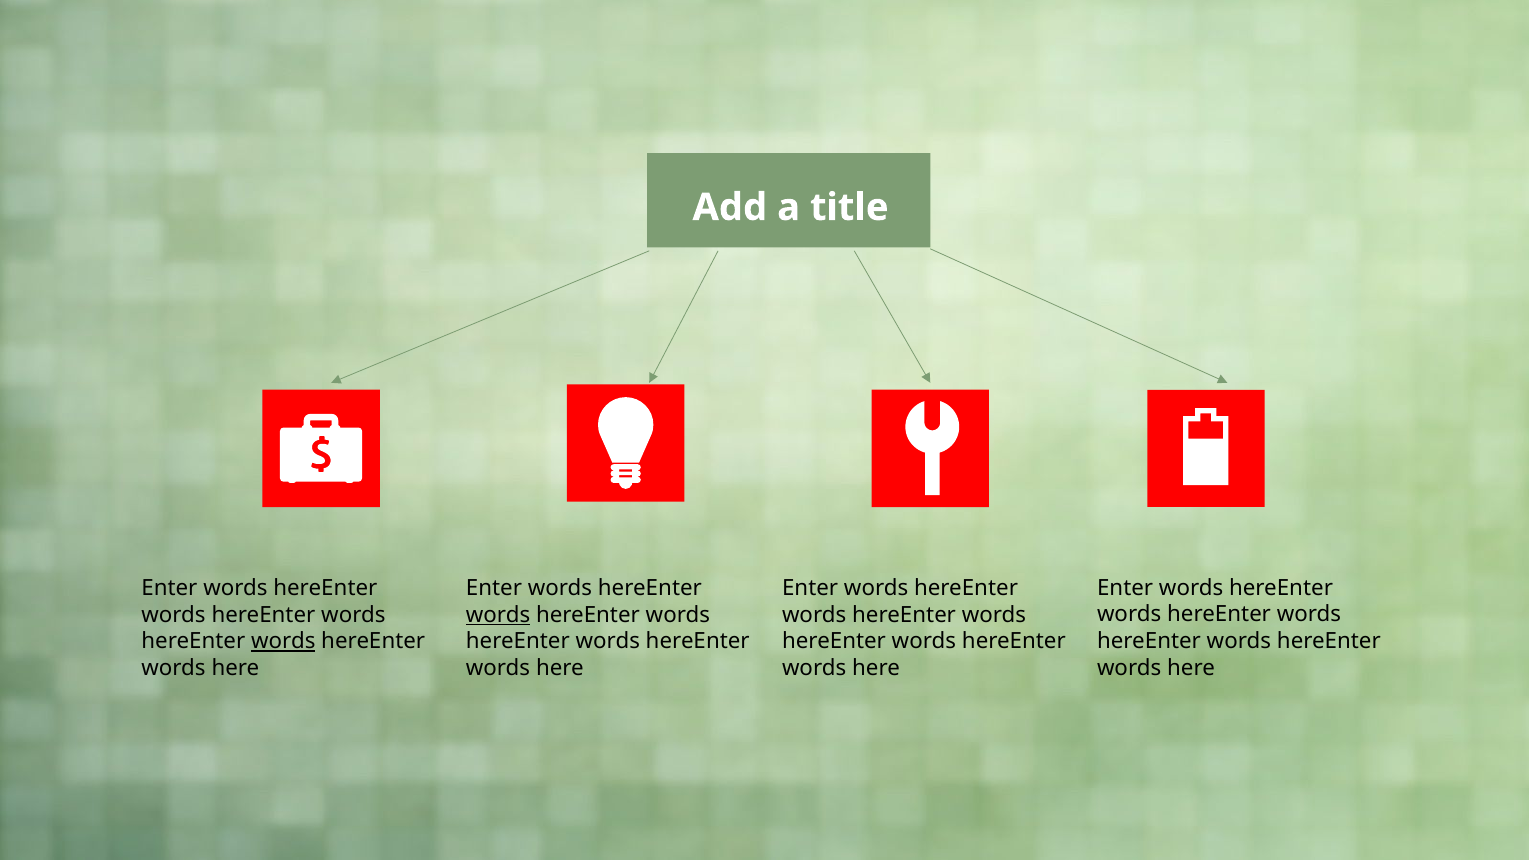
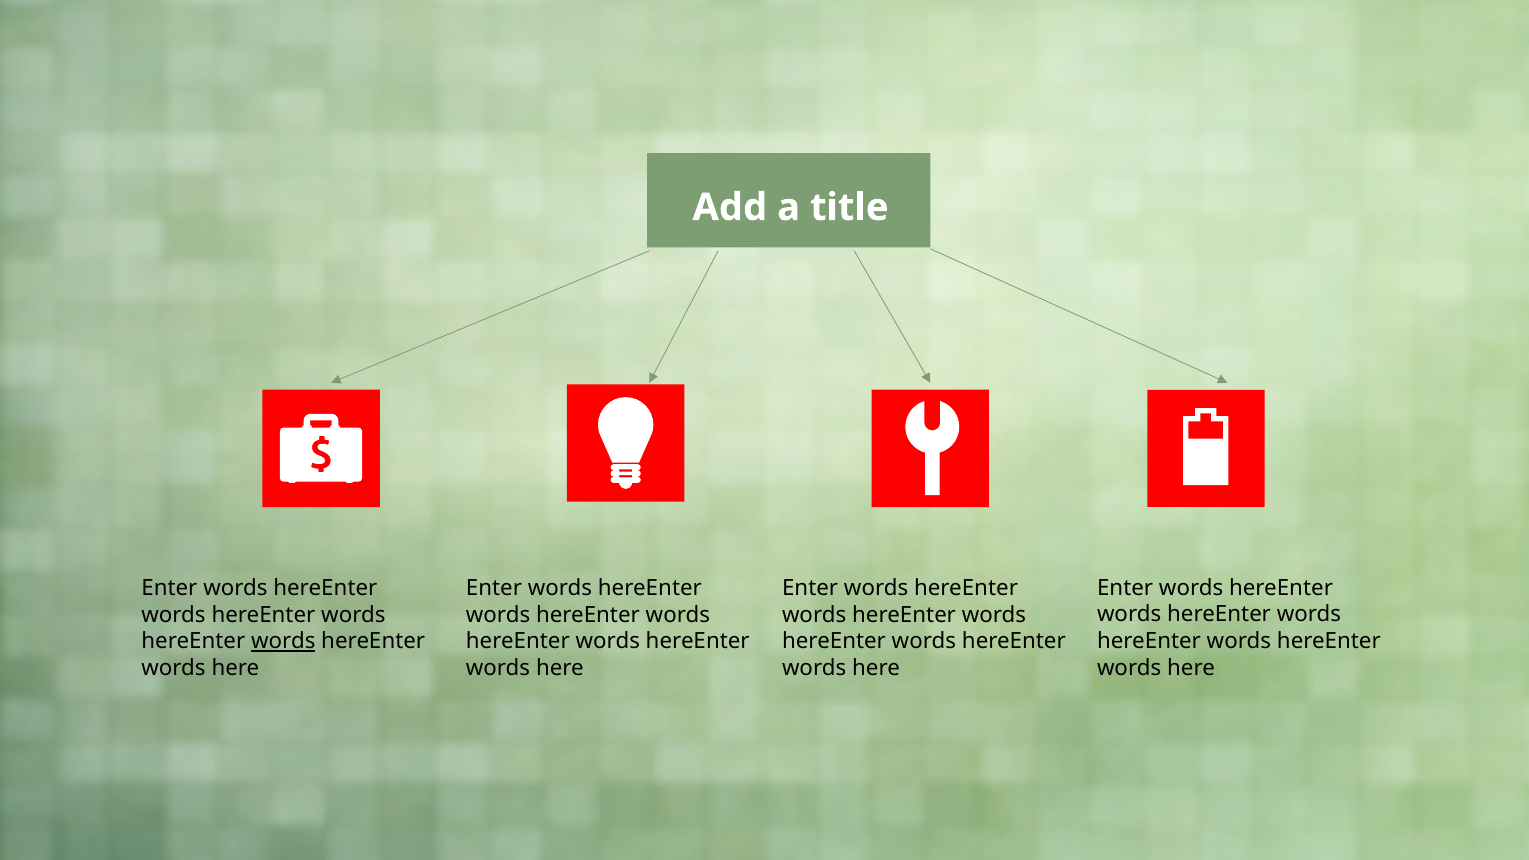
words underline: present -> none (498, 615)
